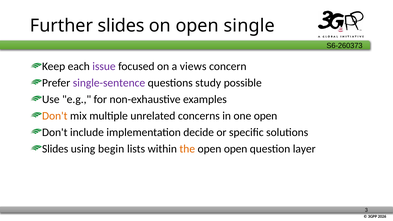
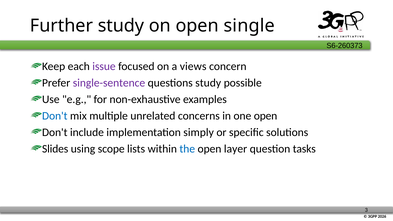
Further slides: slides -> study (121, 26)
Don't colour: orange -> blue (55, 116)
decide: decide -> simply (199, 132)
begin: begin -> scope (111, 149)
the colour: orange -> blue (187, 149)
open open: open -> layer (236, 149)
layer: layer -> tasks (304, 149)
